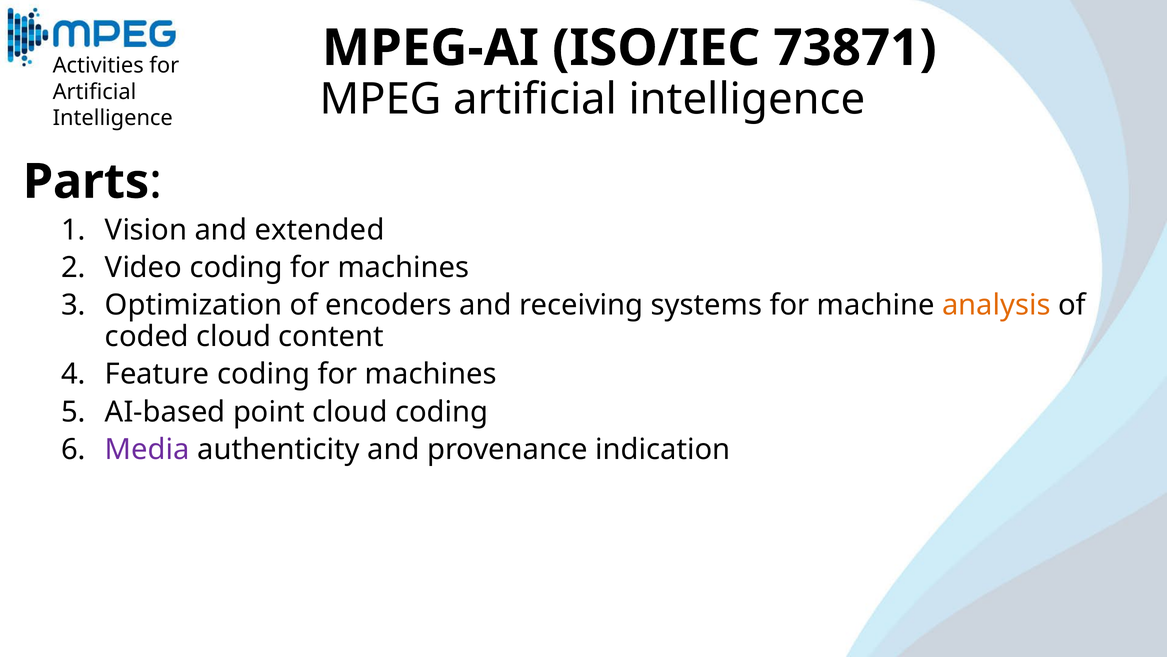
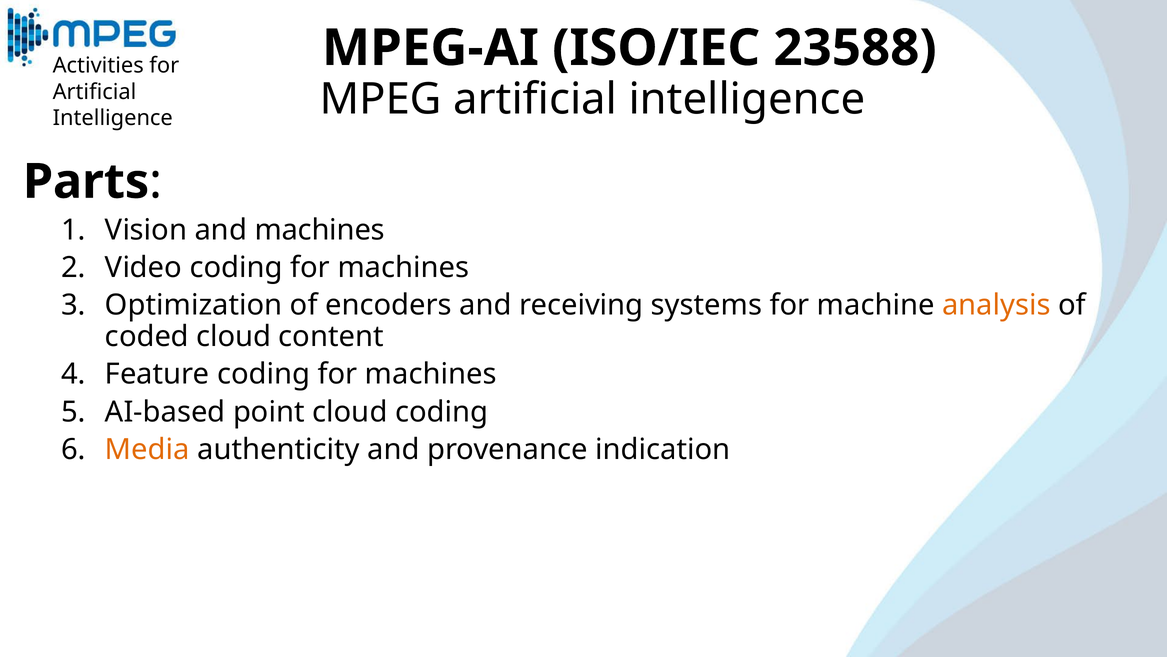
73871: 73871 -> 23588 (855, 48)
and extended: extended -> machines (320, 230)
Media colour: purple -> orange (147, 449)
